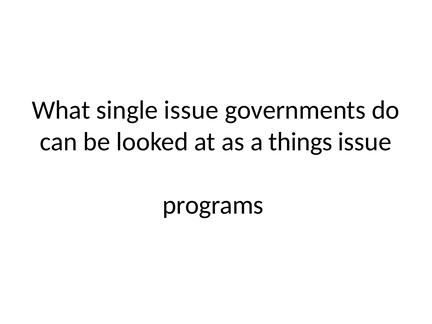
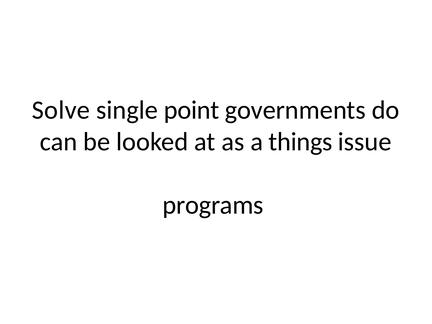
What: What -> Solve (61, 110)
single issue: issue -> point (192, 110)
